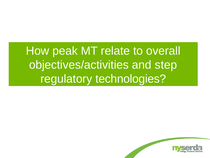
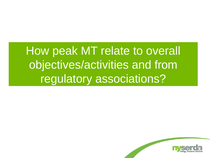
step: step -> from (166, 65)
technologies: technologies -> associations (131, 79)
